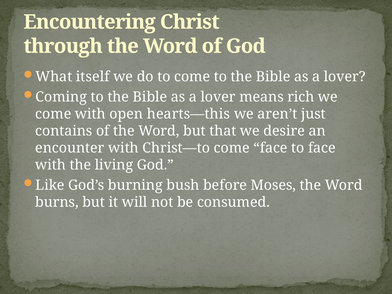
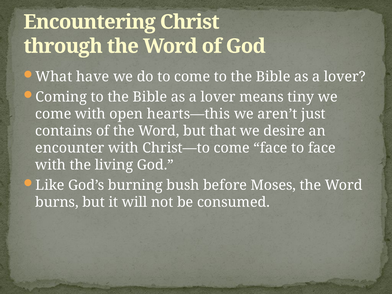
itself: itself -> have (93, 77)
rich: rich -> tiny (301, 97)
